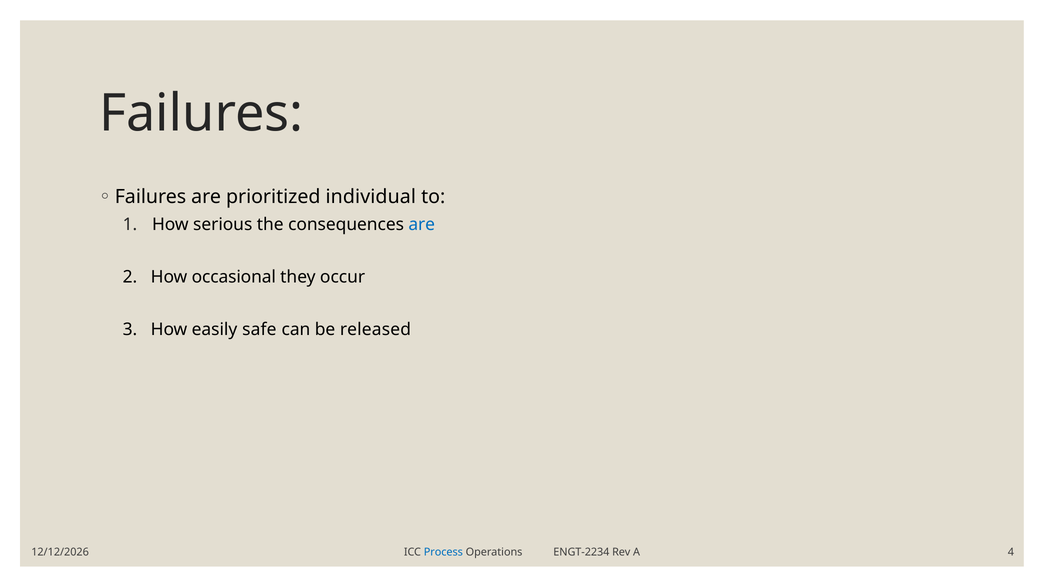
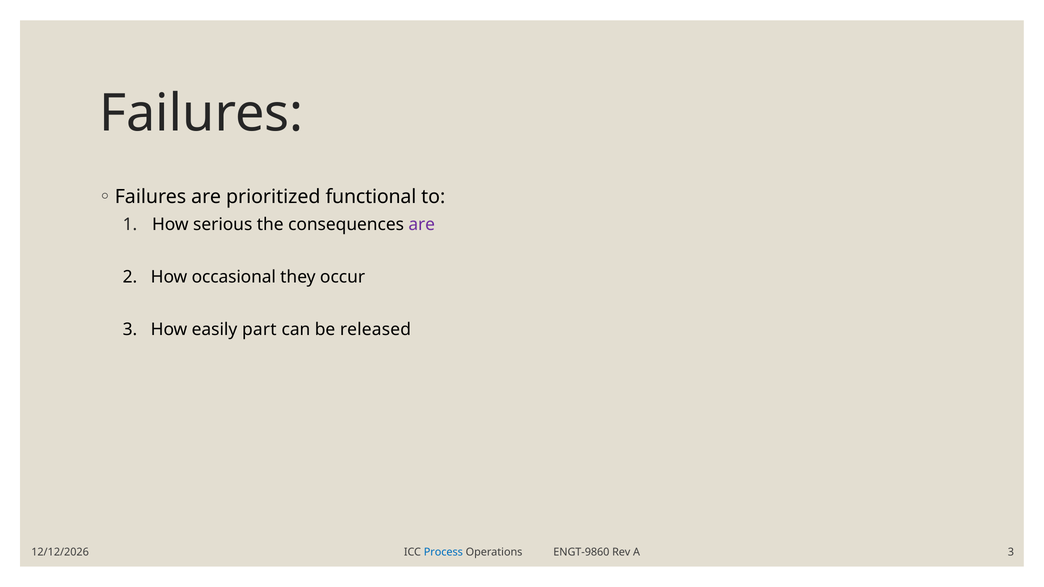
individual: individual -> functional (371, 197)
are colour: blue -> purple (422, 225)
safe: safe -> part (259, 330)
ENGT-2234: ENGT-2234 -> ENGT-9860 (581, 552)
A 4: 4 -> 3 (1011, 552)
